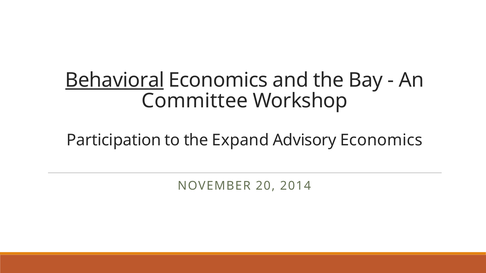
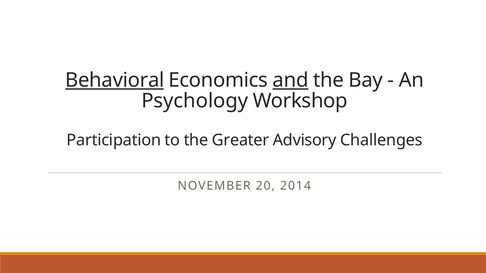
and underline: none -> present (291, 80)
Committee: Committee -> Psychology (195, 101)
Expand: Expand -> Greater (241, 140)
Advisory Economics: Economics -> Challenges (381, 140)
